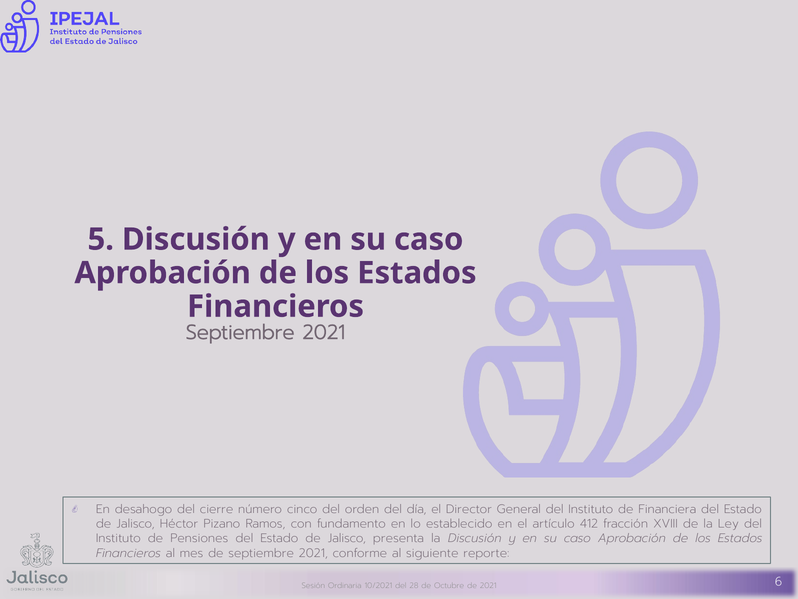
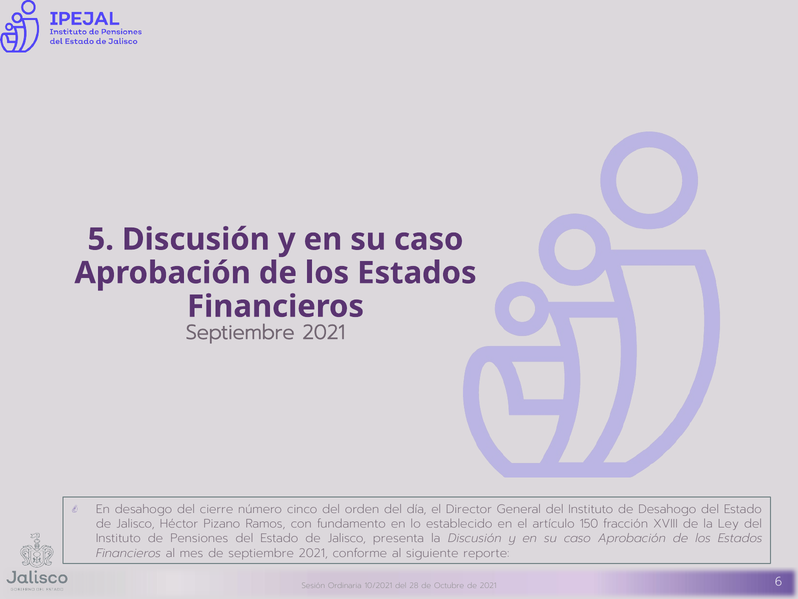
de Financiera: Financiera -> Desahogo (667, 509)
412: 412 -> 150 (589, 523)
